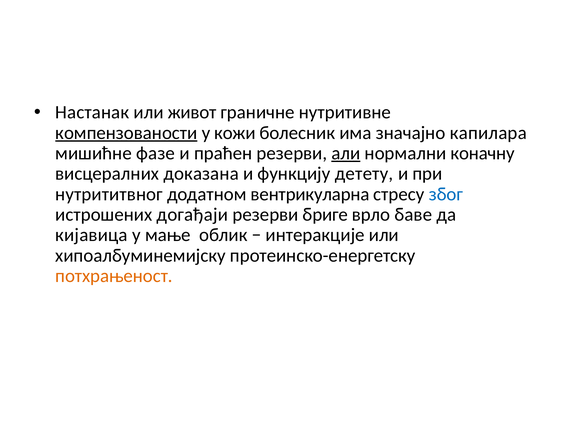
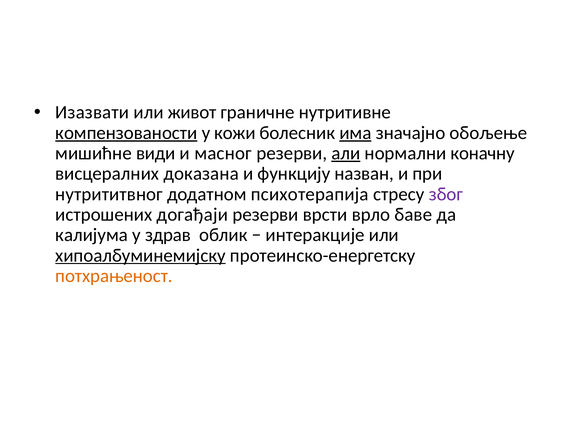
Настанак: Настанак -> Изазвати (92, 112)
има underline: none -> present (355, 133)
капилара: капилара -> обољење (488, 133)
фазе: фазе -> види (156, 153)
праћен: праћен -> масног (223, 153)
детету: детету -> назван (364, 173)
вентрикуларна: вентрикуларна -> психотерапија (310, 194)
због colour: blue -> purple (446, 194)
бриге: бриге -> врсти (325, 214)
кијавица: кијавица -> калијума (92, 235)
мање: мање -> здрав (168, 235)
хипоалбуминемијску underline: none -> present (140, 255)
